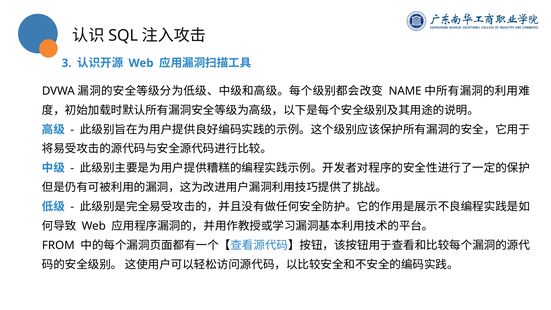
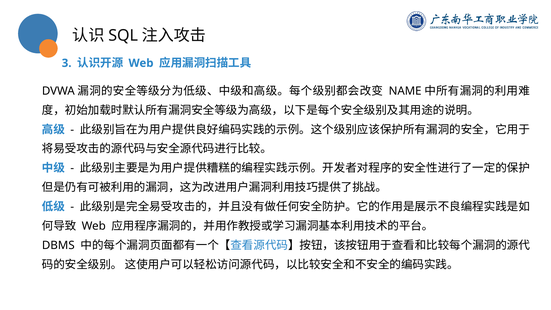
FROM: FROM -> DBMS (58, 245)
